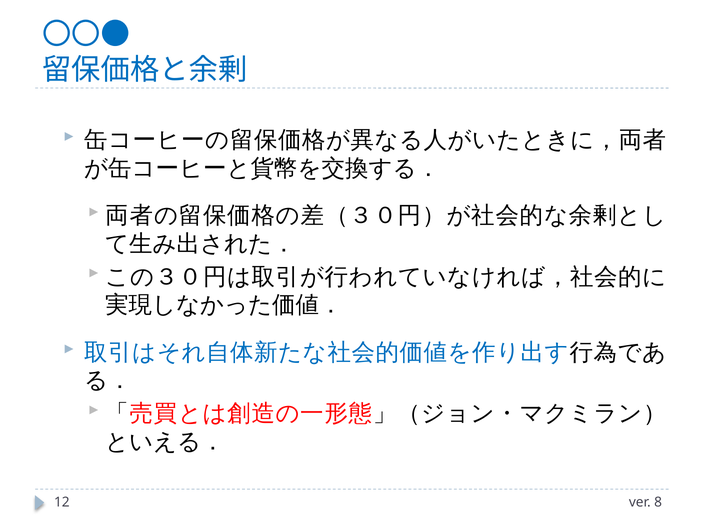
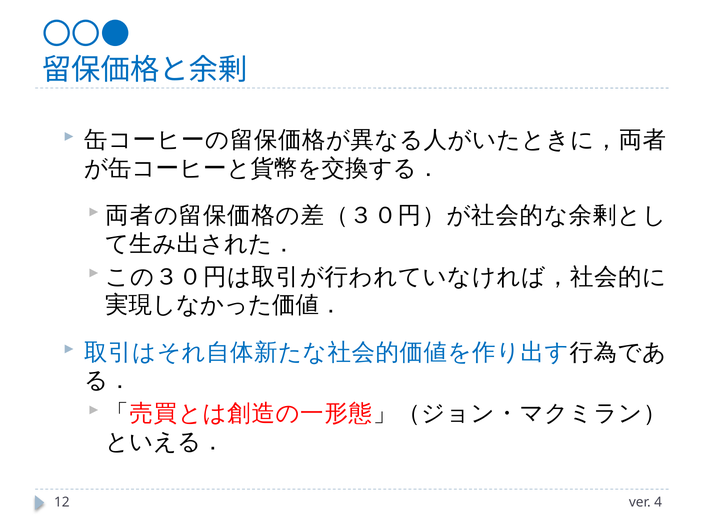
8: 8 -> 4 (658, 502)
